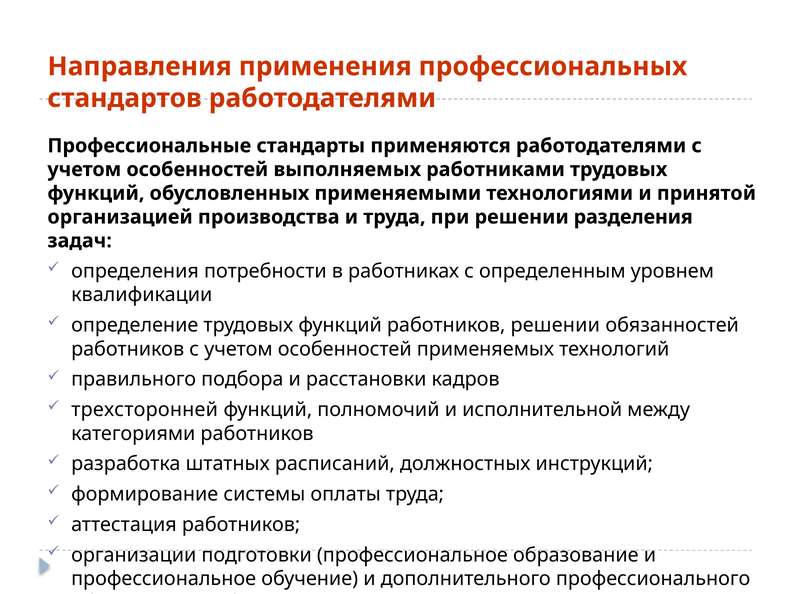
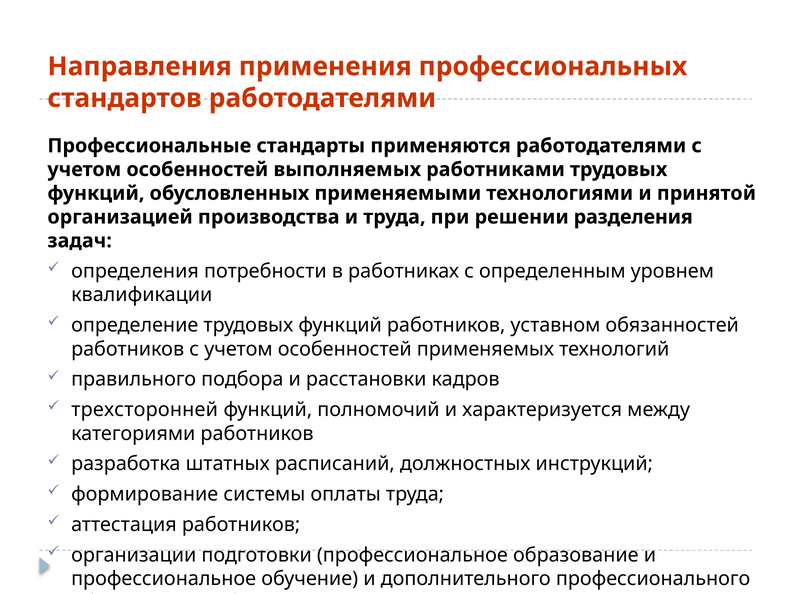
работников решении: решении -> уставном (555, 325)
исполнительной: исполнительной -> характеризуется (542, 410)
